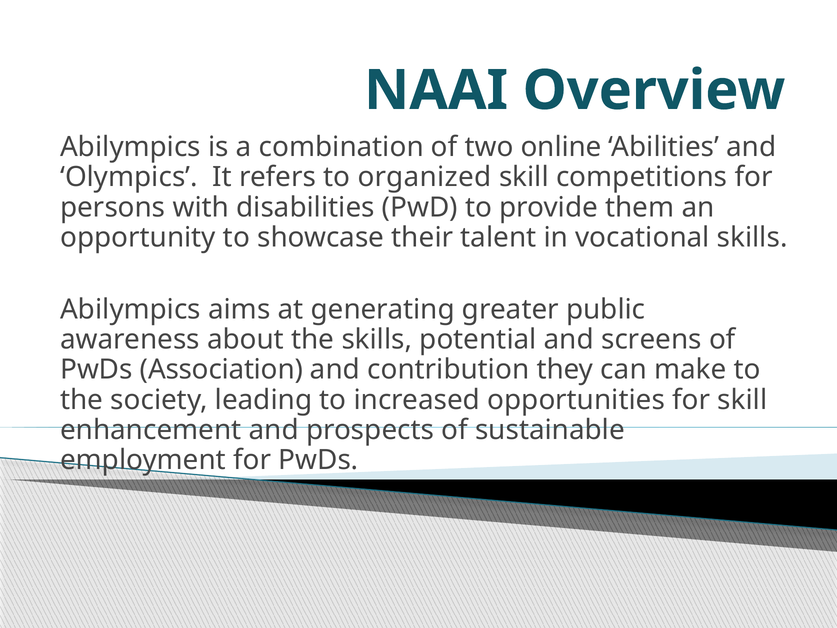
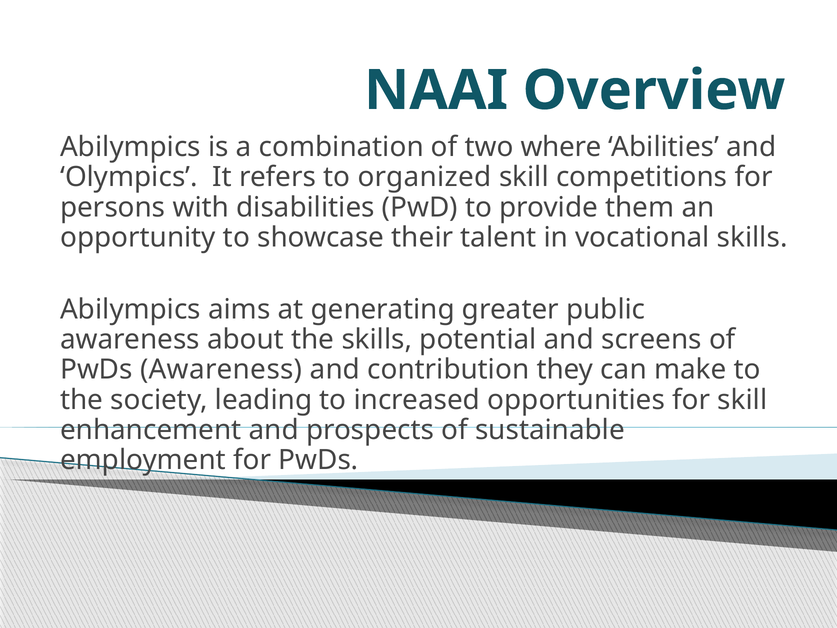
online: online -> where (561, 147)
PwDs Association: Association -> Awareness (221, 370)
